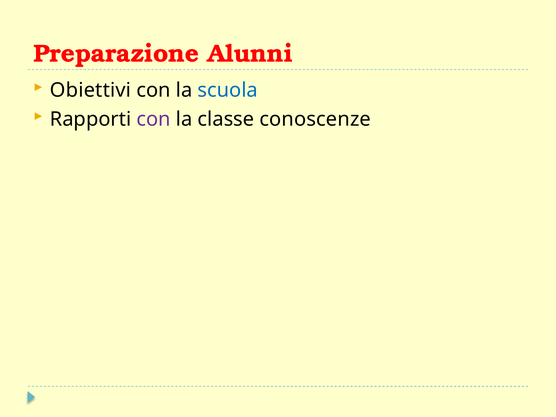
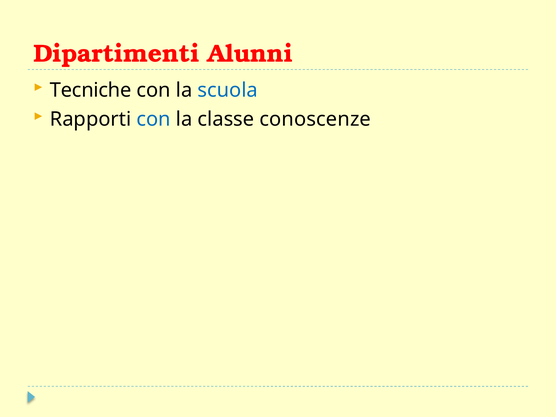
Preparazione: Preparazione -> Dipartimenti (116, 54)
Obiettivi: Obiettivi -> Tecniche (91, 90)
con colour: purple -> blue (154, 119)
